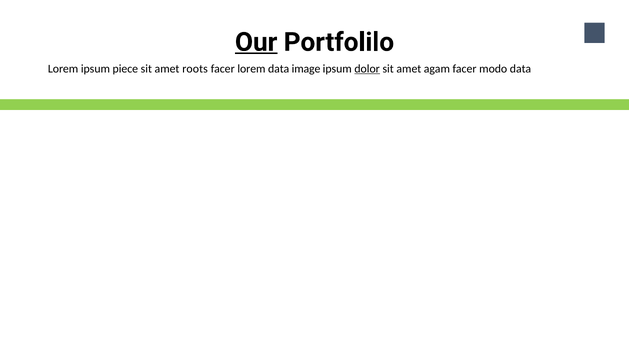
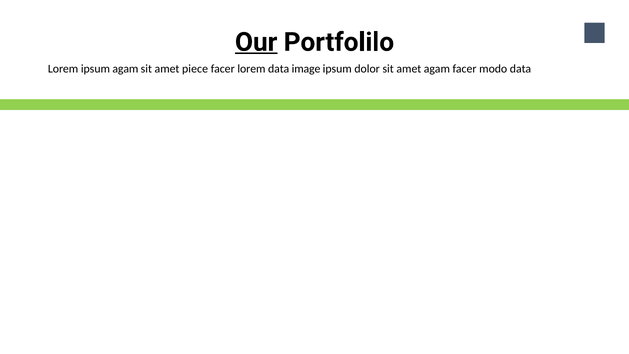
ipsum piece: piece -> agam (125, 69)
roots: roots -> piece (195, 69)
dolor underline: present -> none (367, 69)
